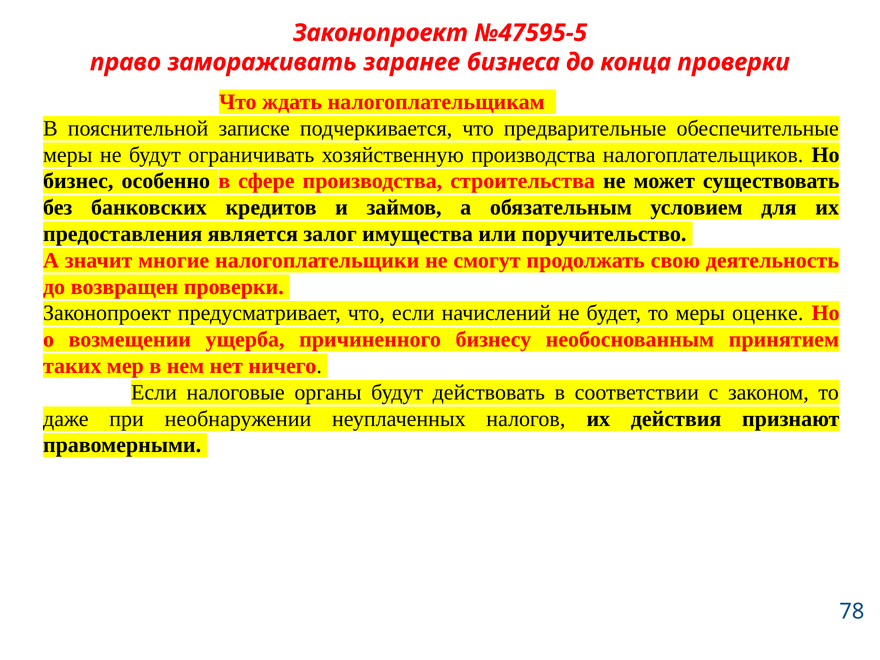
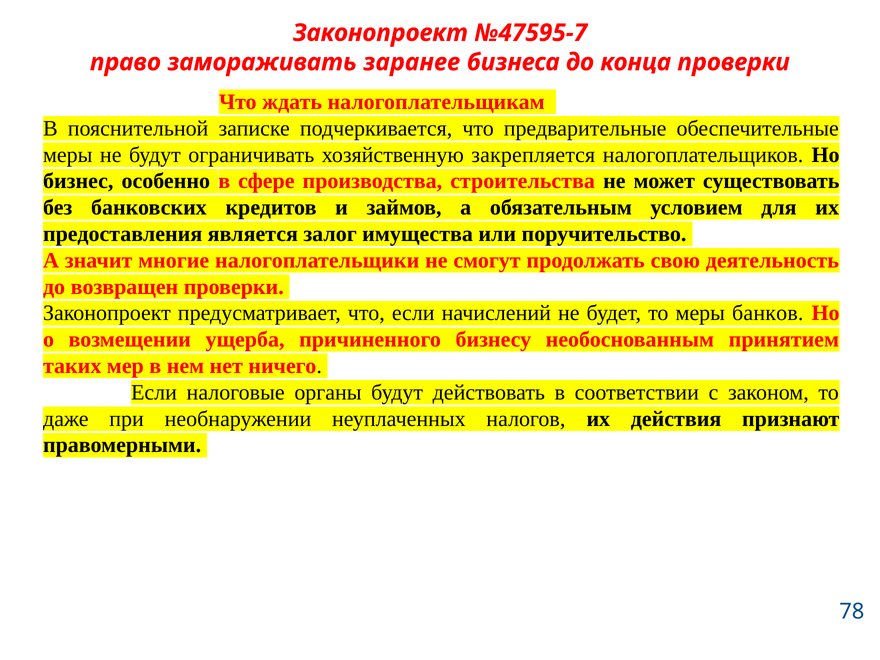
№47595-5: №47595-5 -> №47595-7 (531, 33)
хозяйственную производства: производства -> закрепляется (533, 155)
оценке: оценке -> банков (768, 313)
